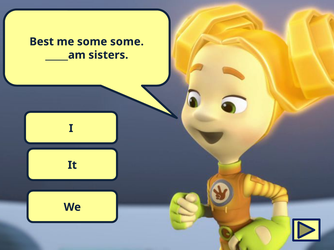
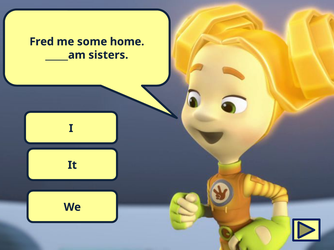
Best: Best -> Fred (42, 42)
some some: some -> home (127, 42)
